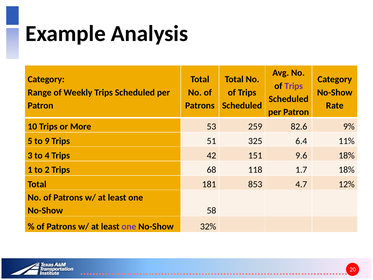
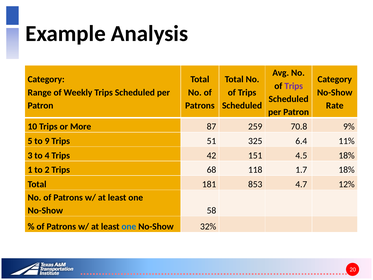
53: 53 -> 87 (211, 126)
82.6: 82.6 -> 70.8 (299, 126)
9.6: 9.6 -> 4.5 (301, 155)
one colour: purple -> blue (129, 226)
